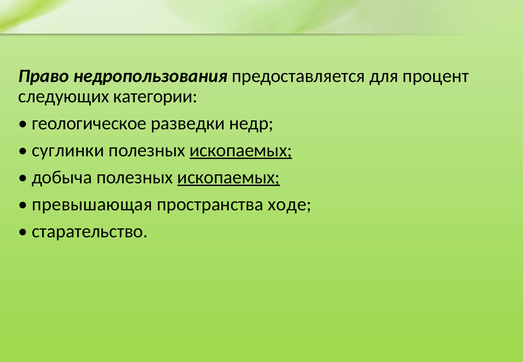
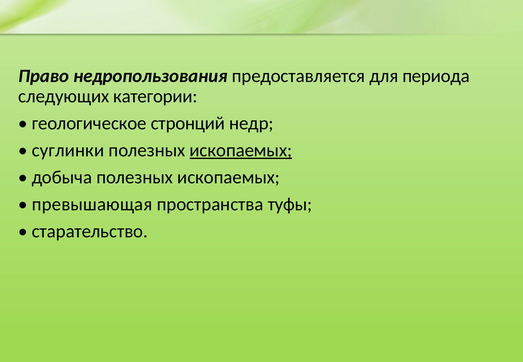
процент: процент -> периода (436, 76)
разведки: разведки -> стронций (188, 123)
ископаемых underline: present -> none (229, 177)
ходе: ходе -> туфы (290, 204)
